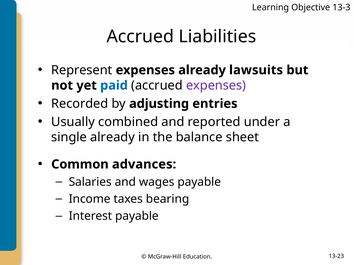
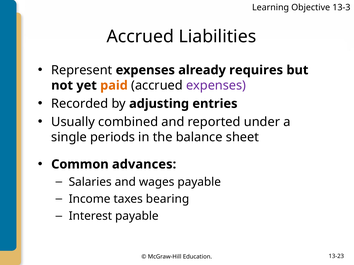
lawsuits: lawsuits -> requires (256, 70)
paid colour: blue -> orange (114, 86)
single already: already -> periods (113, 137)
